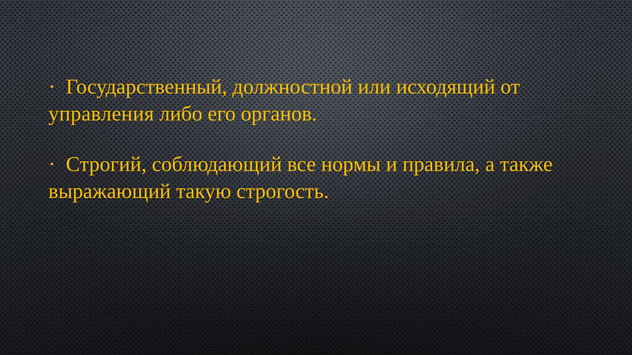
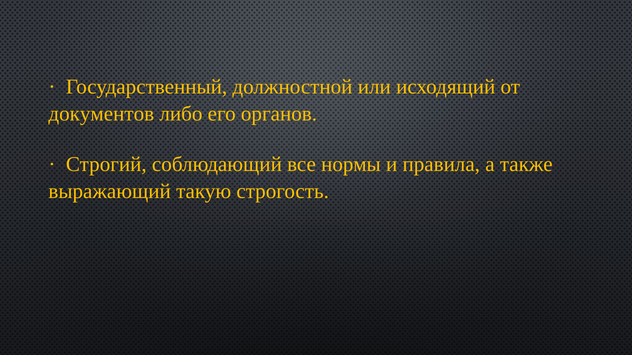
управления: управления -> документов (101, 114)
